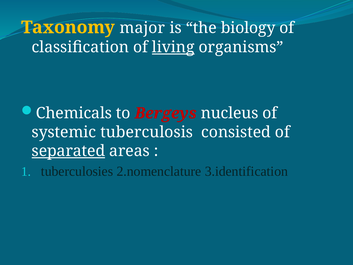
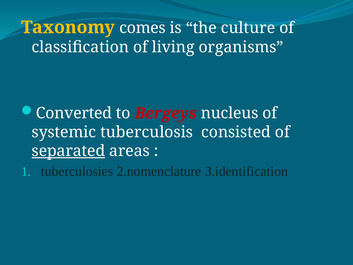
major: major -> comes (143, 28)
biology: biology -> culture (248, 28)
living underline: present -> none (173, 47)
Chemicals: Chemicals -> Converted (74, 113)
